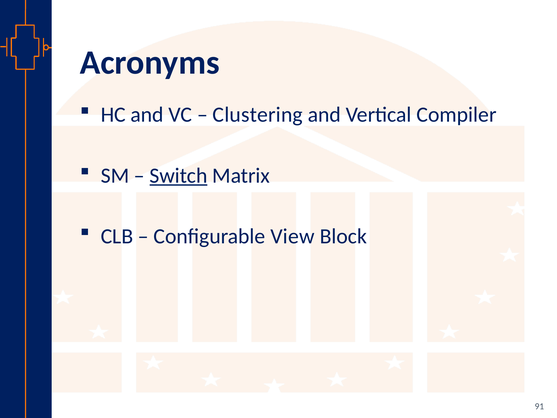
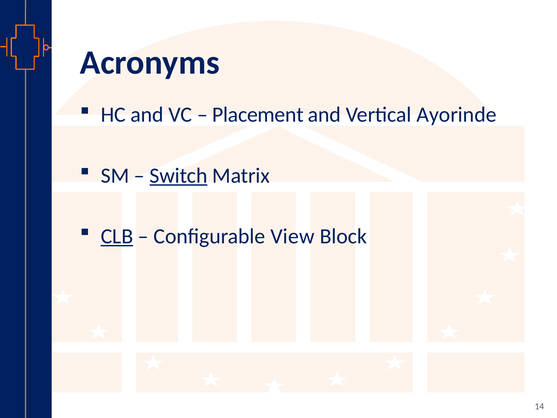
Clustering: Clustering -> Placement (258, 115)
Compiler: Compiler -> Ayorinde (457, 115)
CLB underline: none -> present (117, 236)
91: 91 -> 14 (539, 406)
